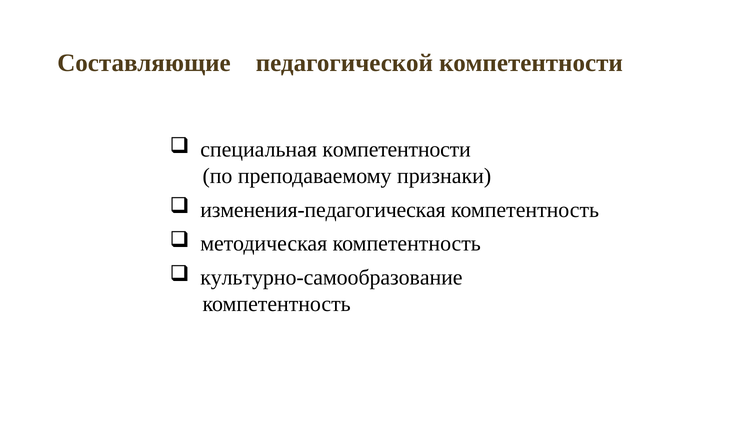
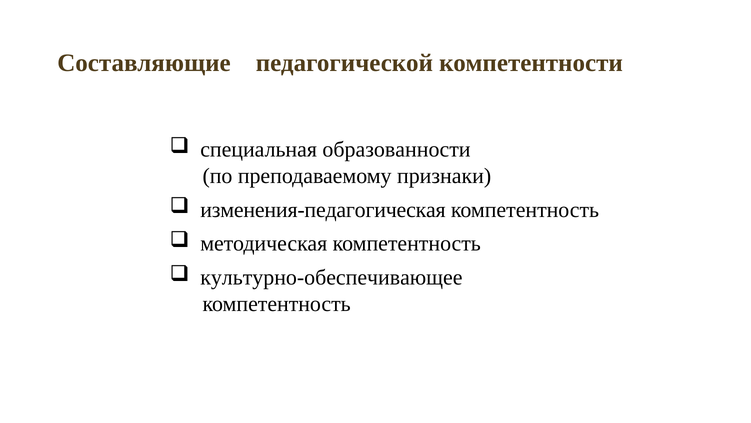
специальная компетентности: компетентности -> образованности (397, 149)
культурно-самообразование: культурно-самообразование -> культурно-обеспечивающее (331, 277)
